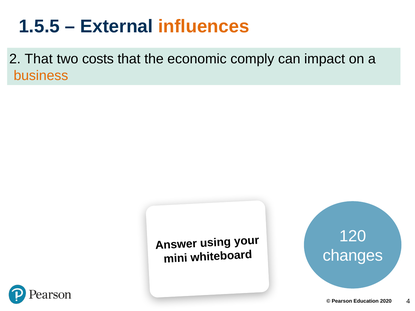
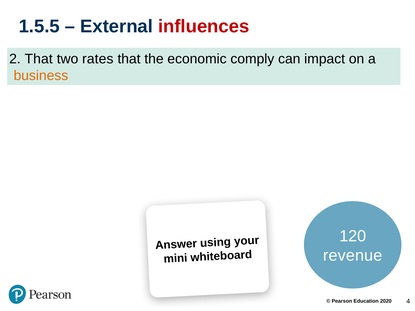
influences colour: orange -> red (204, 26)
costs: costs -> rates (98, 59)
changes: changes -> revenue (353, 256)
